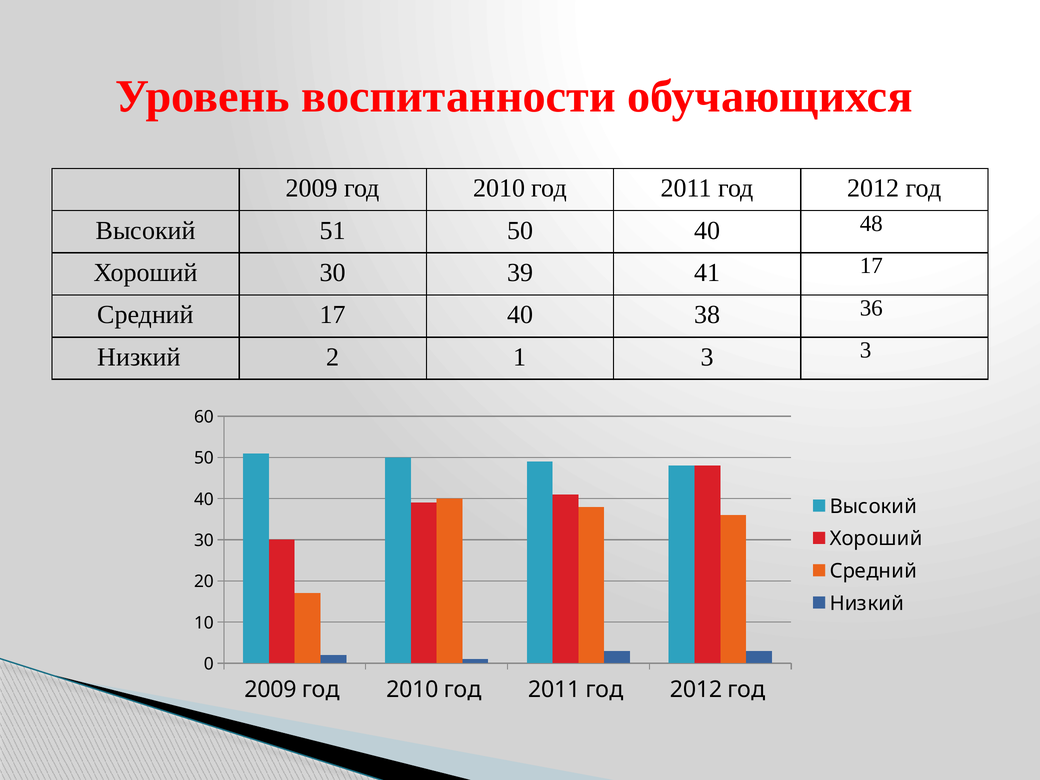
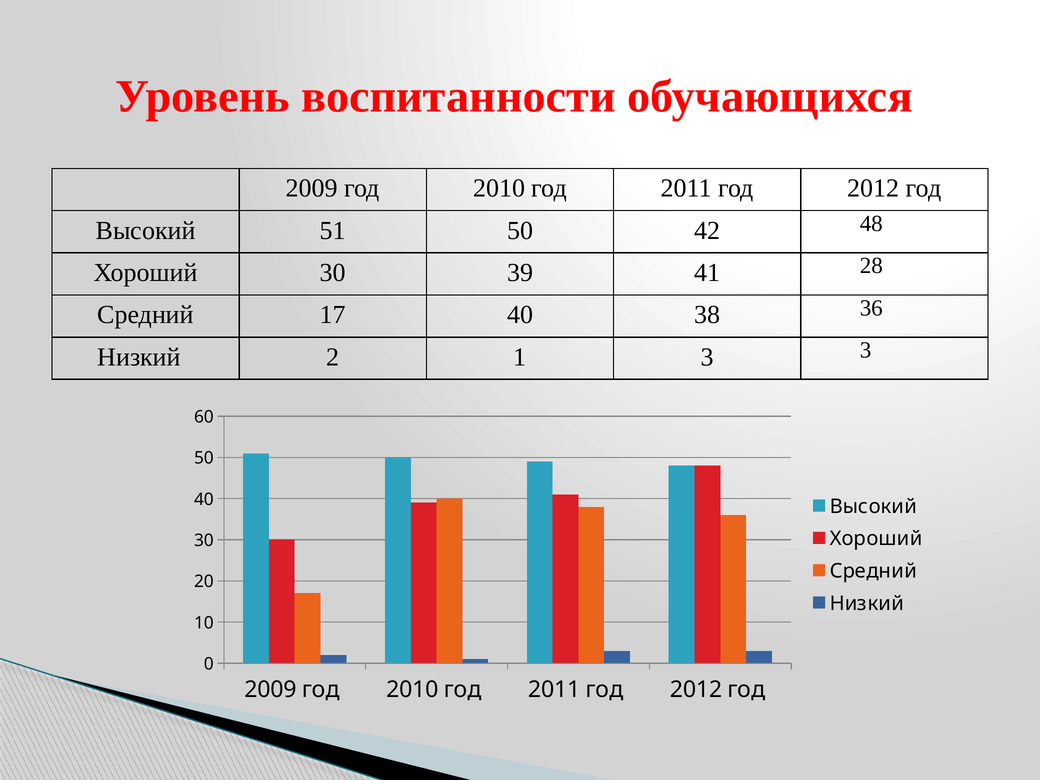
50 40: 40 -> 42 (707, 230)
41 17: 17 -> 28 (871, 266)
